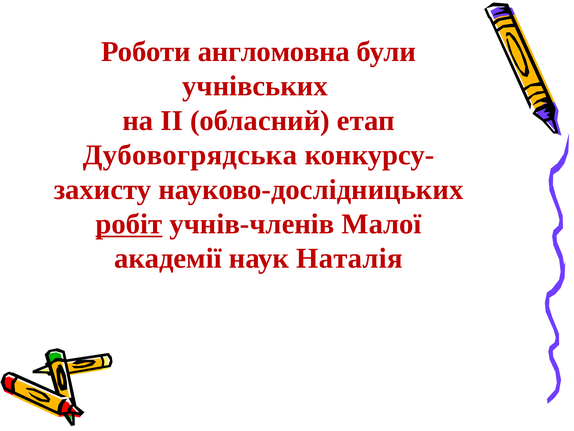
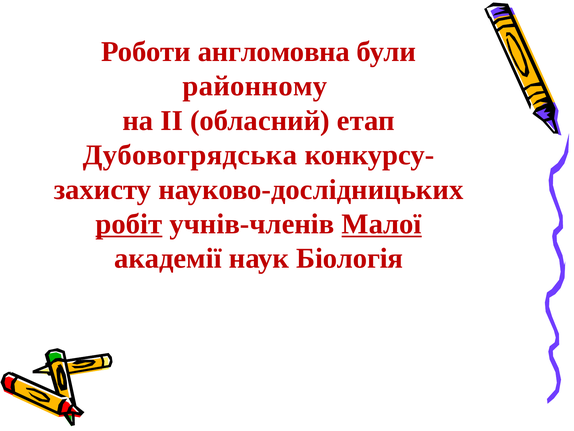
учнівських: учнівських -> районному (255, 86)
Малої underline: none -> present (382, 224)
Наталія: Наталія -> Біологія (350, 258)
